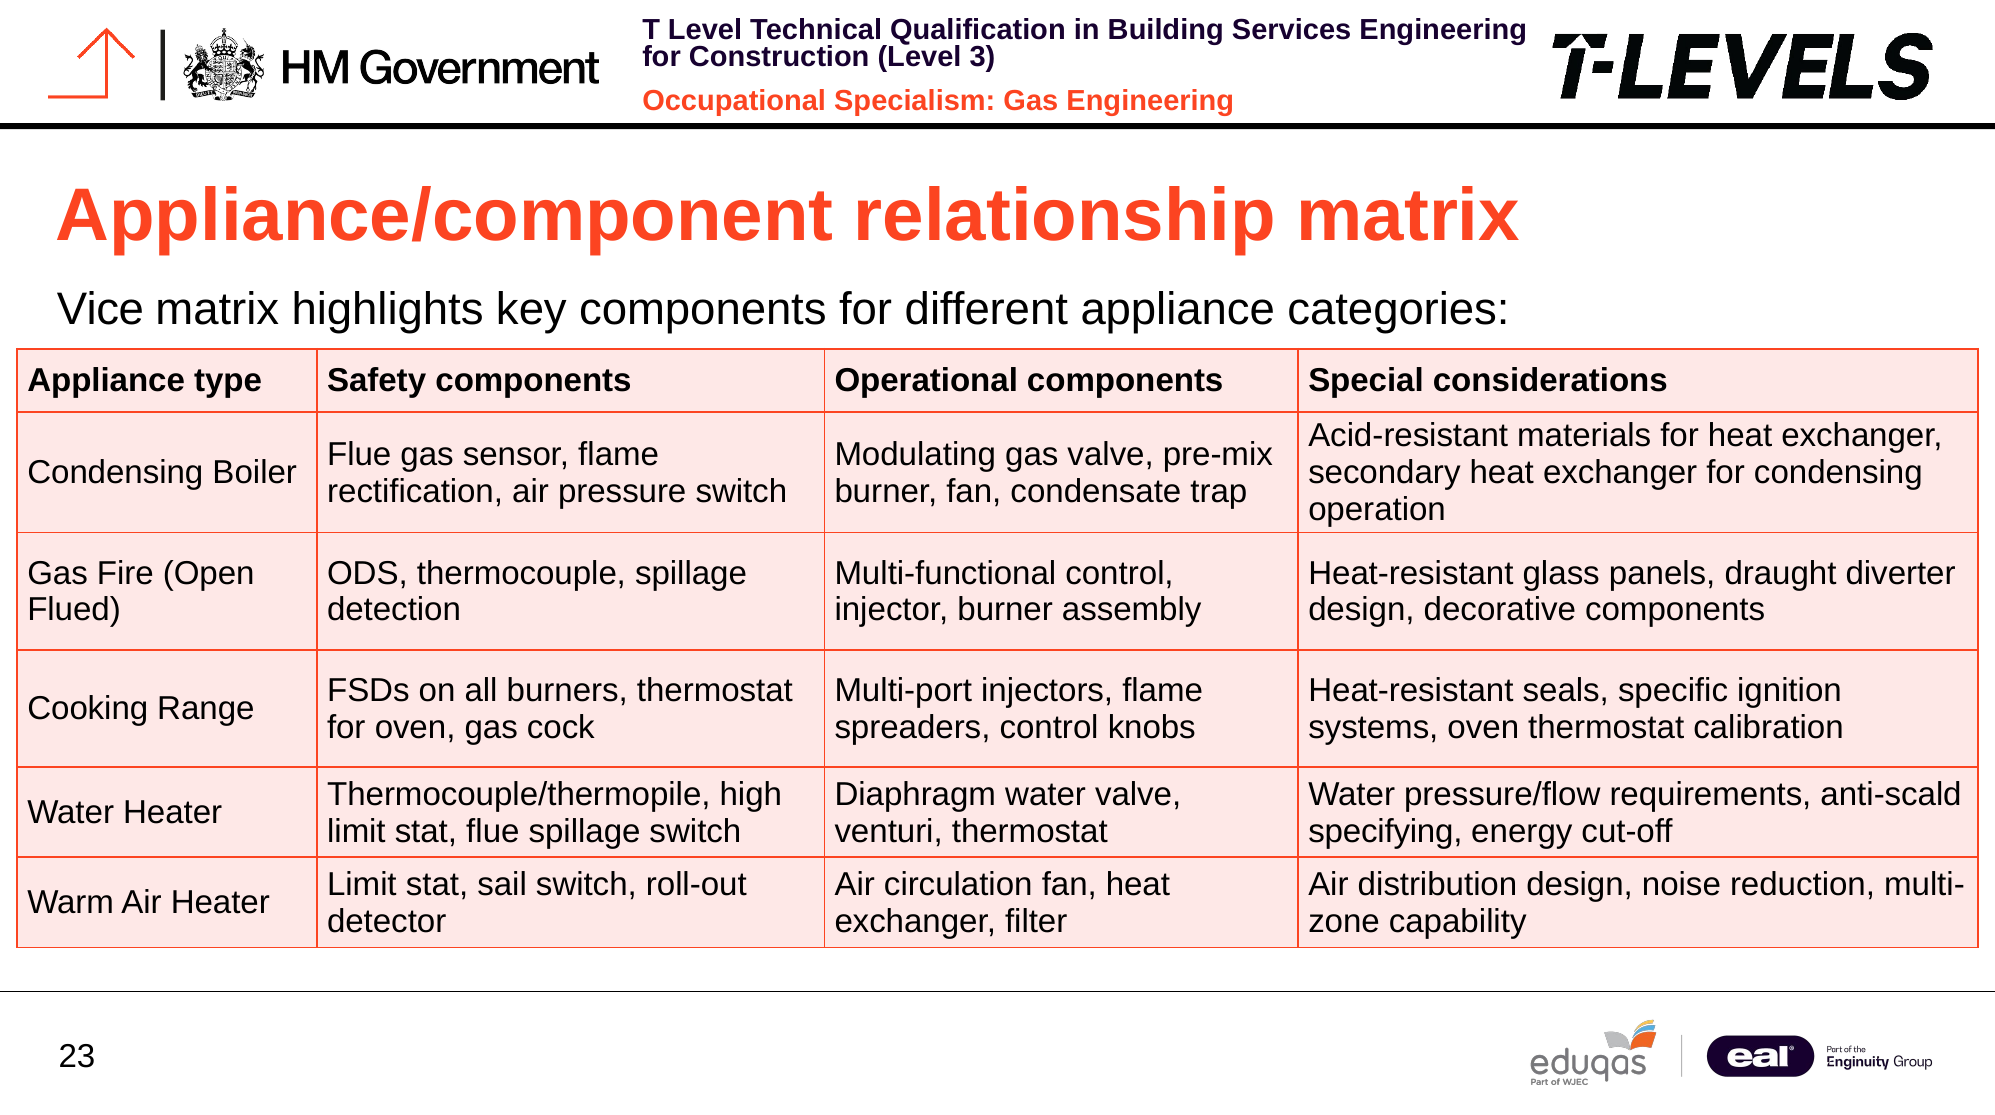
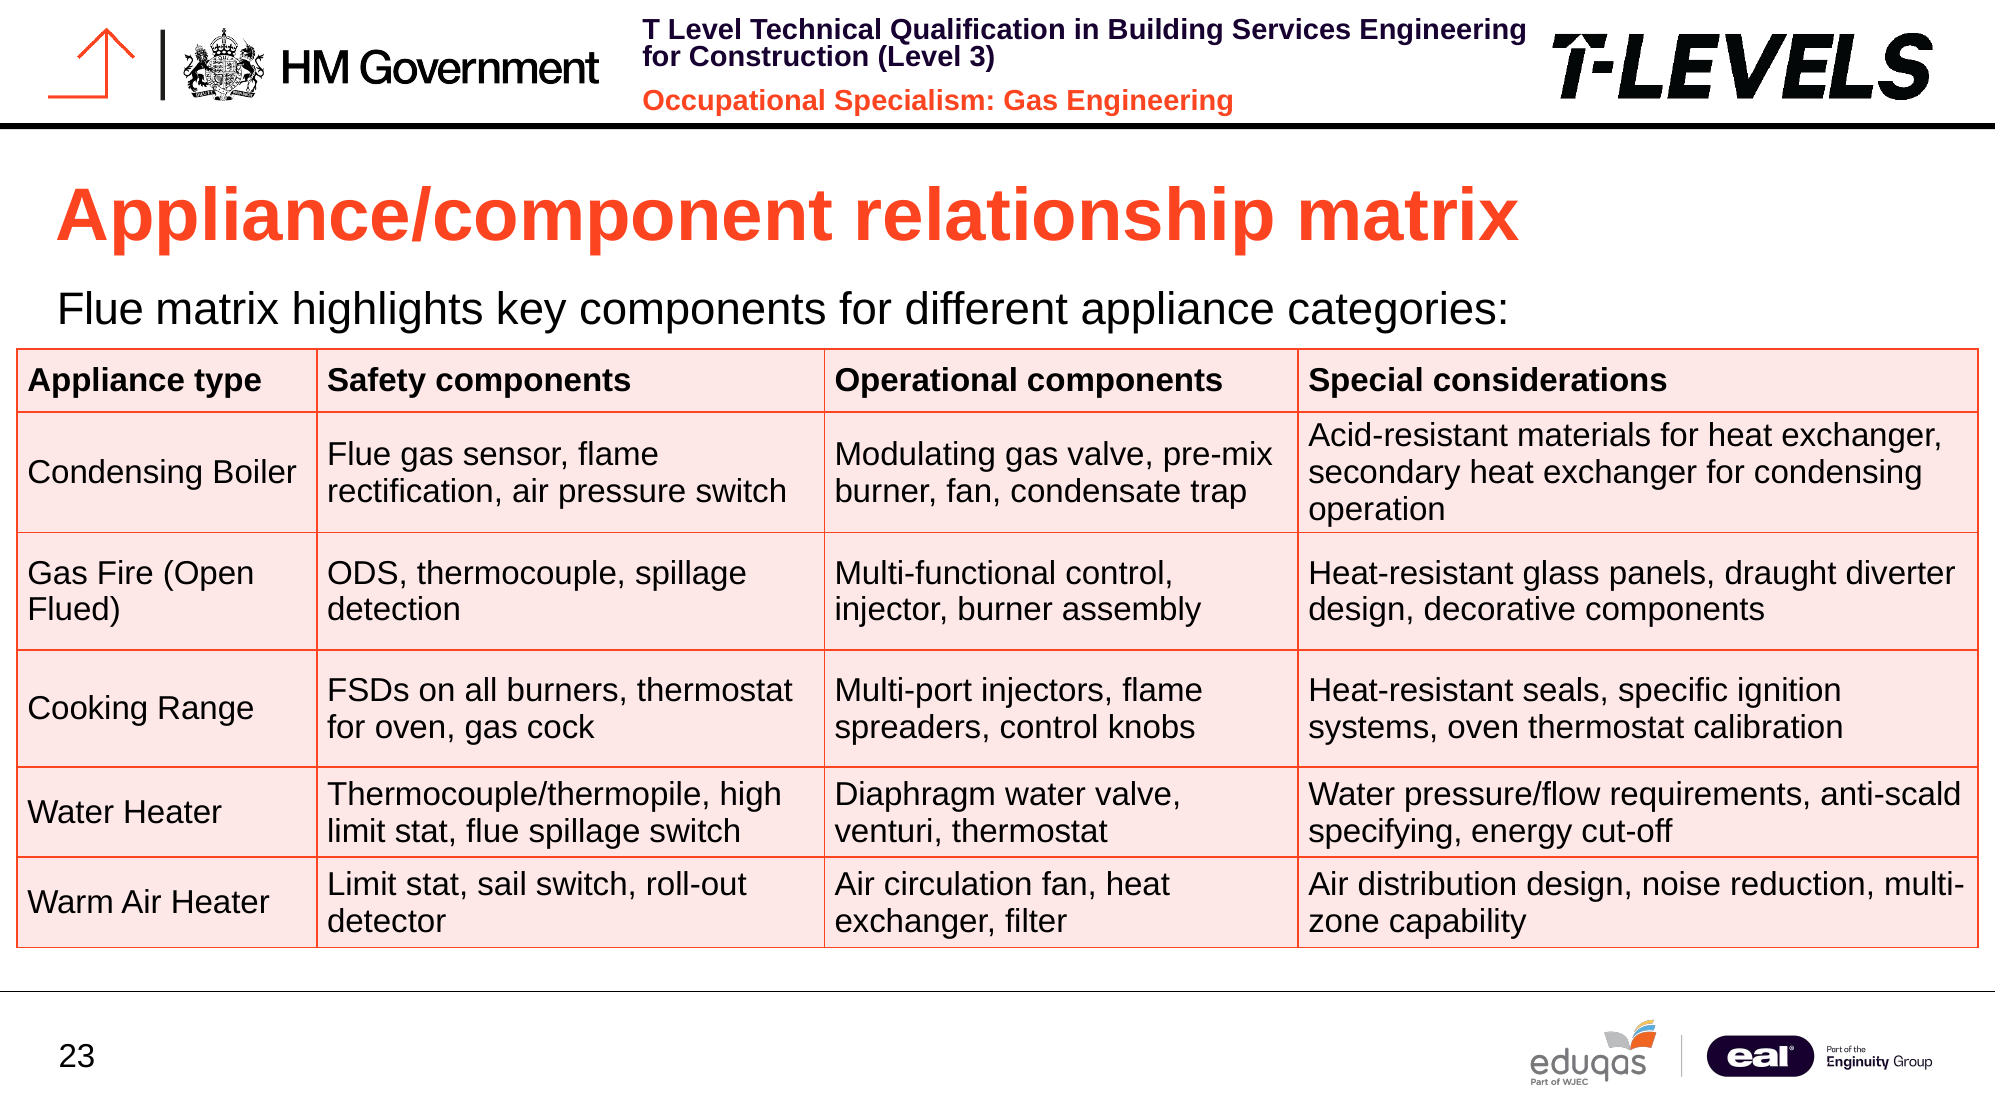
Vice: Vice -> Flue (100, 310)
